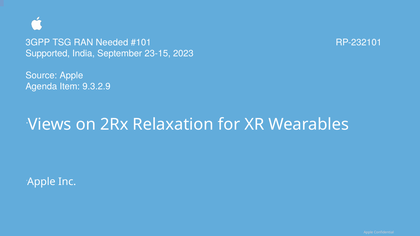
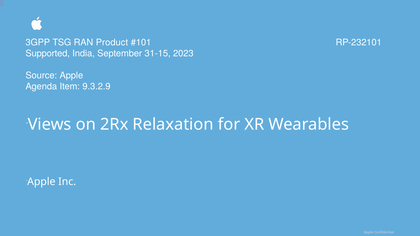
Needed: Needed -> Product (112, 43)
23-15: 23-15 -> 31-15 (158, 54)
